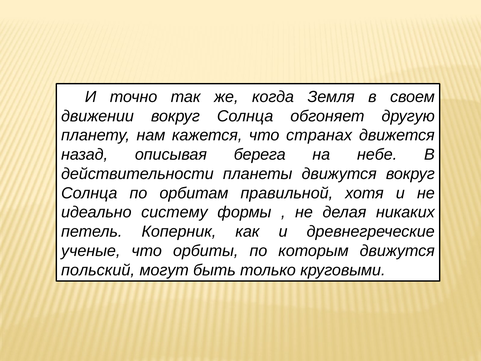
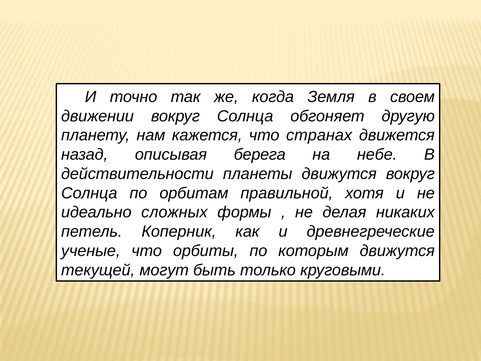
систему: систему -> сложных (174, 212)
польский: польский -> текущей (98, 270)
